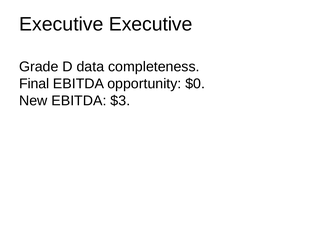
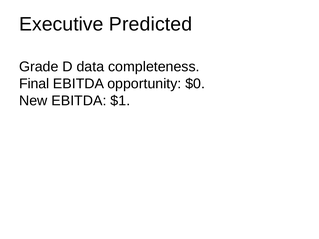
Executive Executive: Executive -> Predicted (151, 24)
$3: $3 -> $1 (120, 101)
